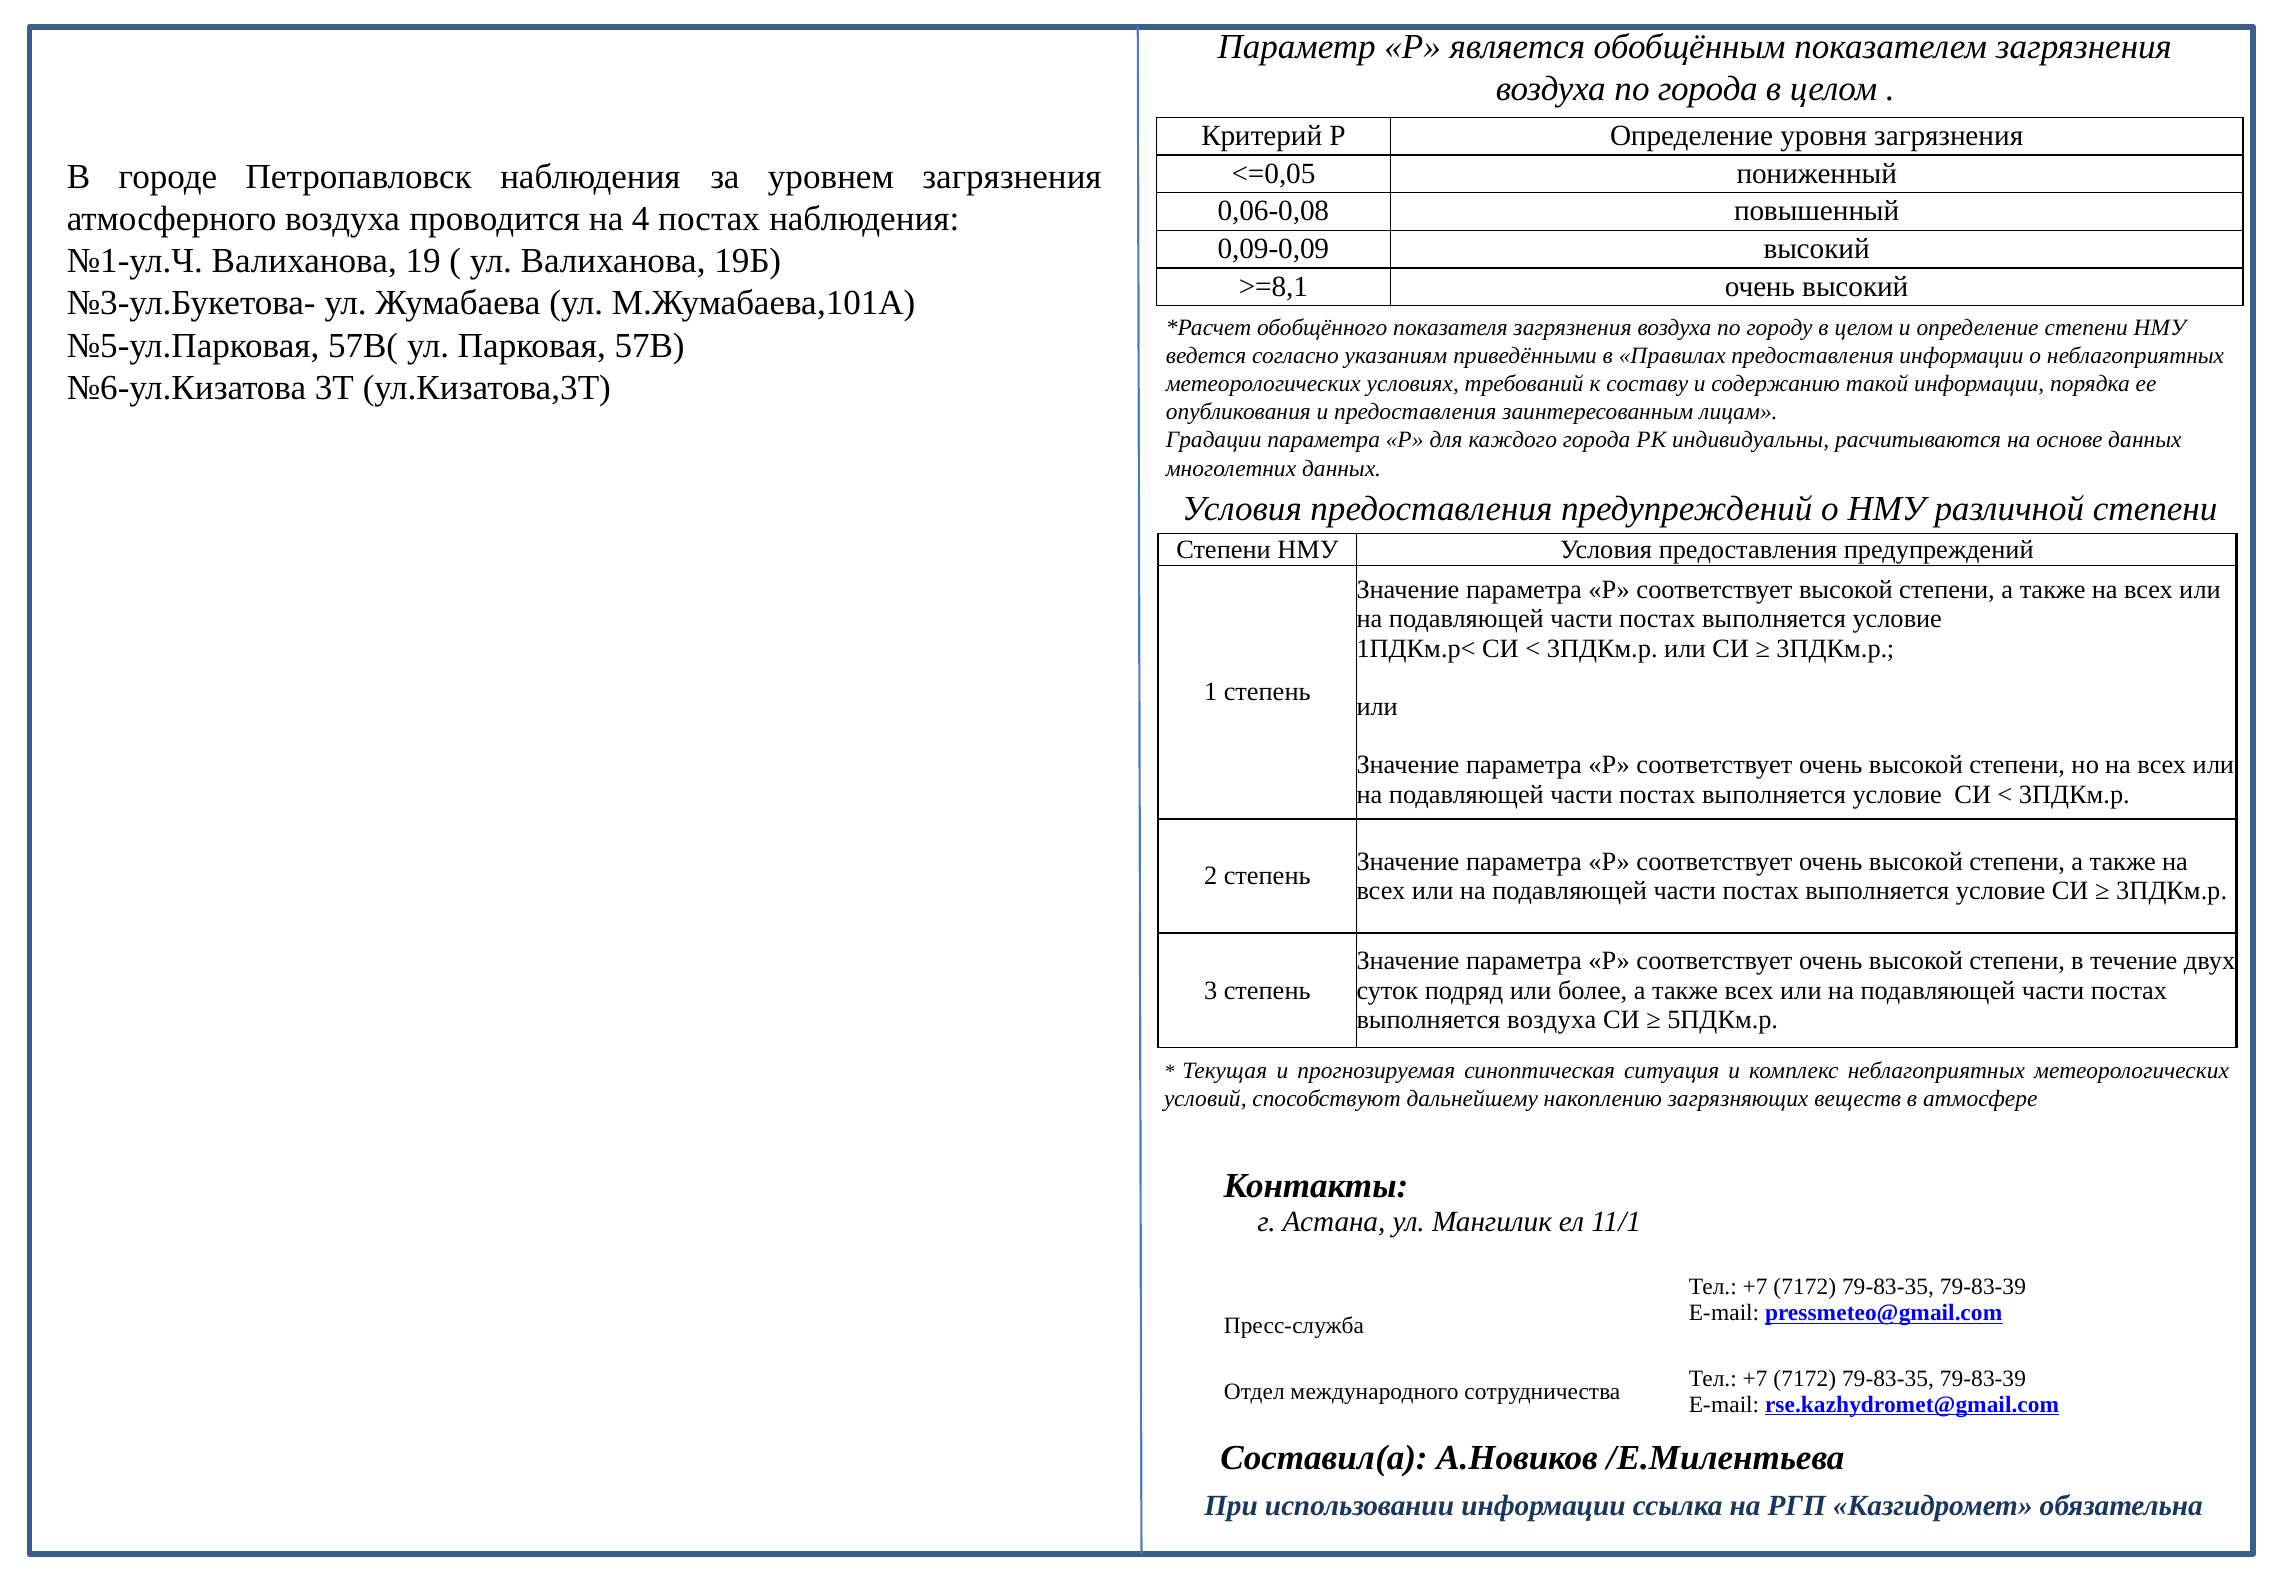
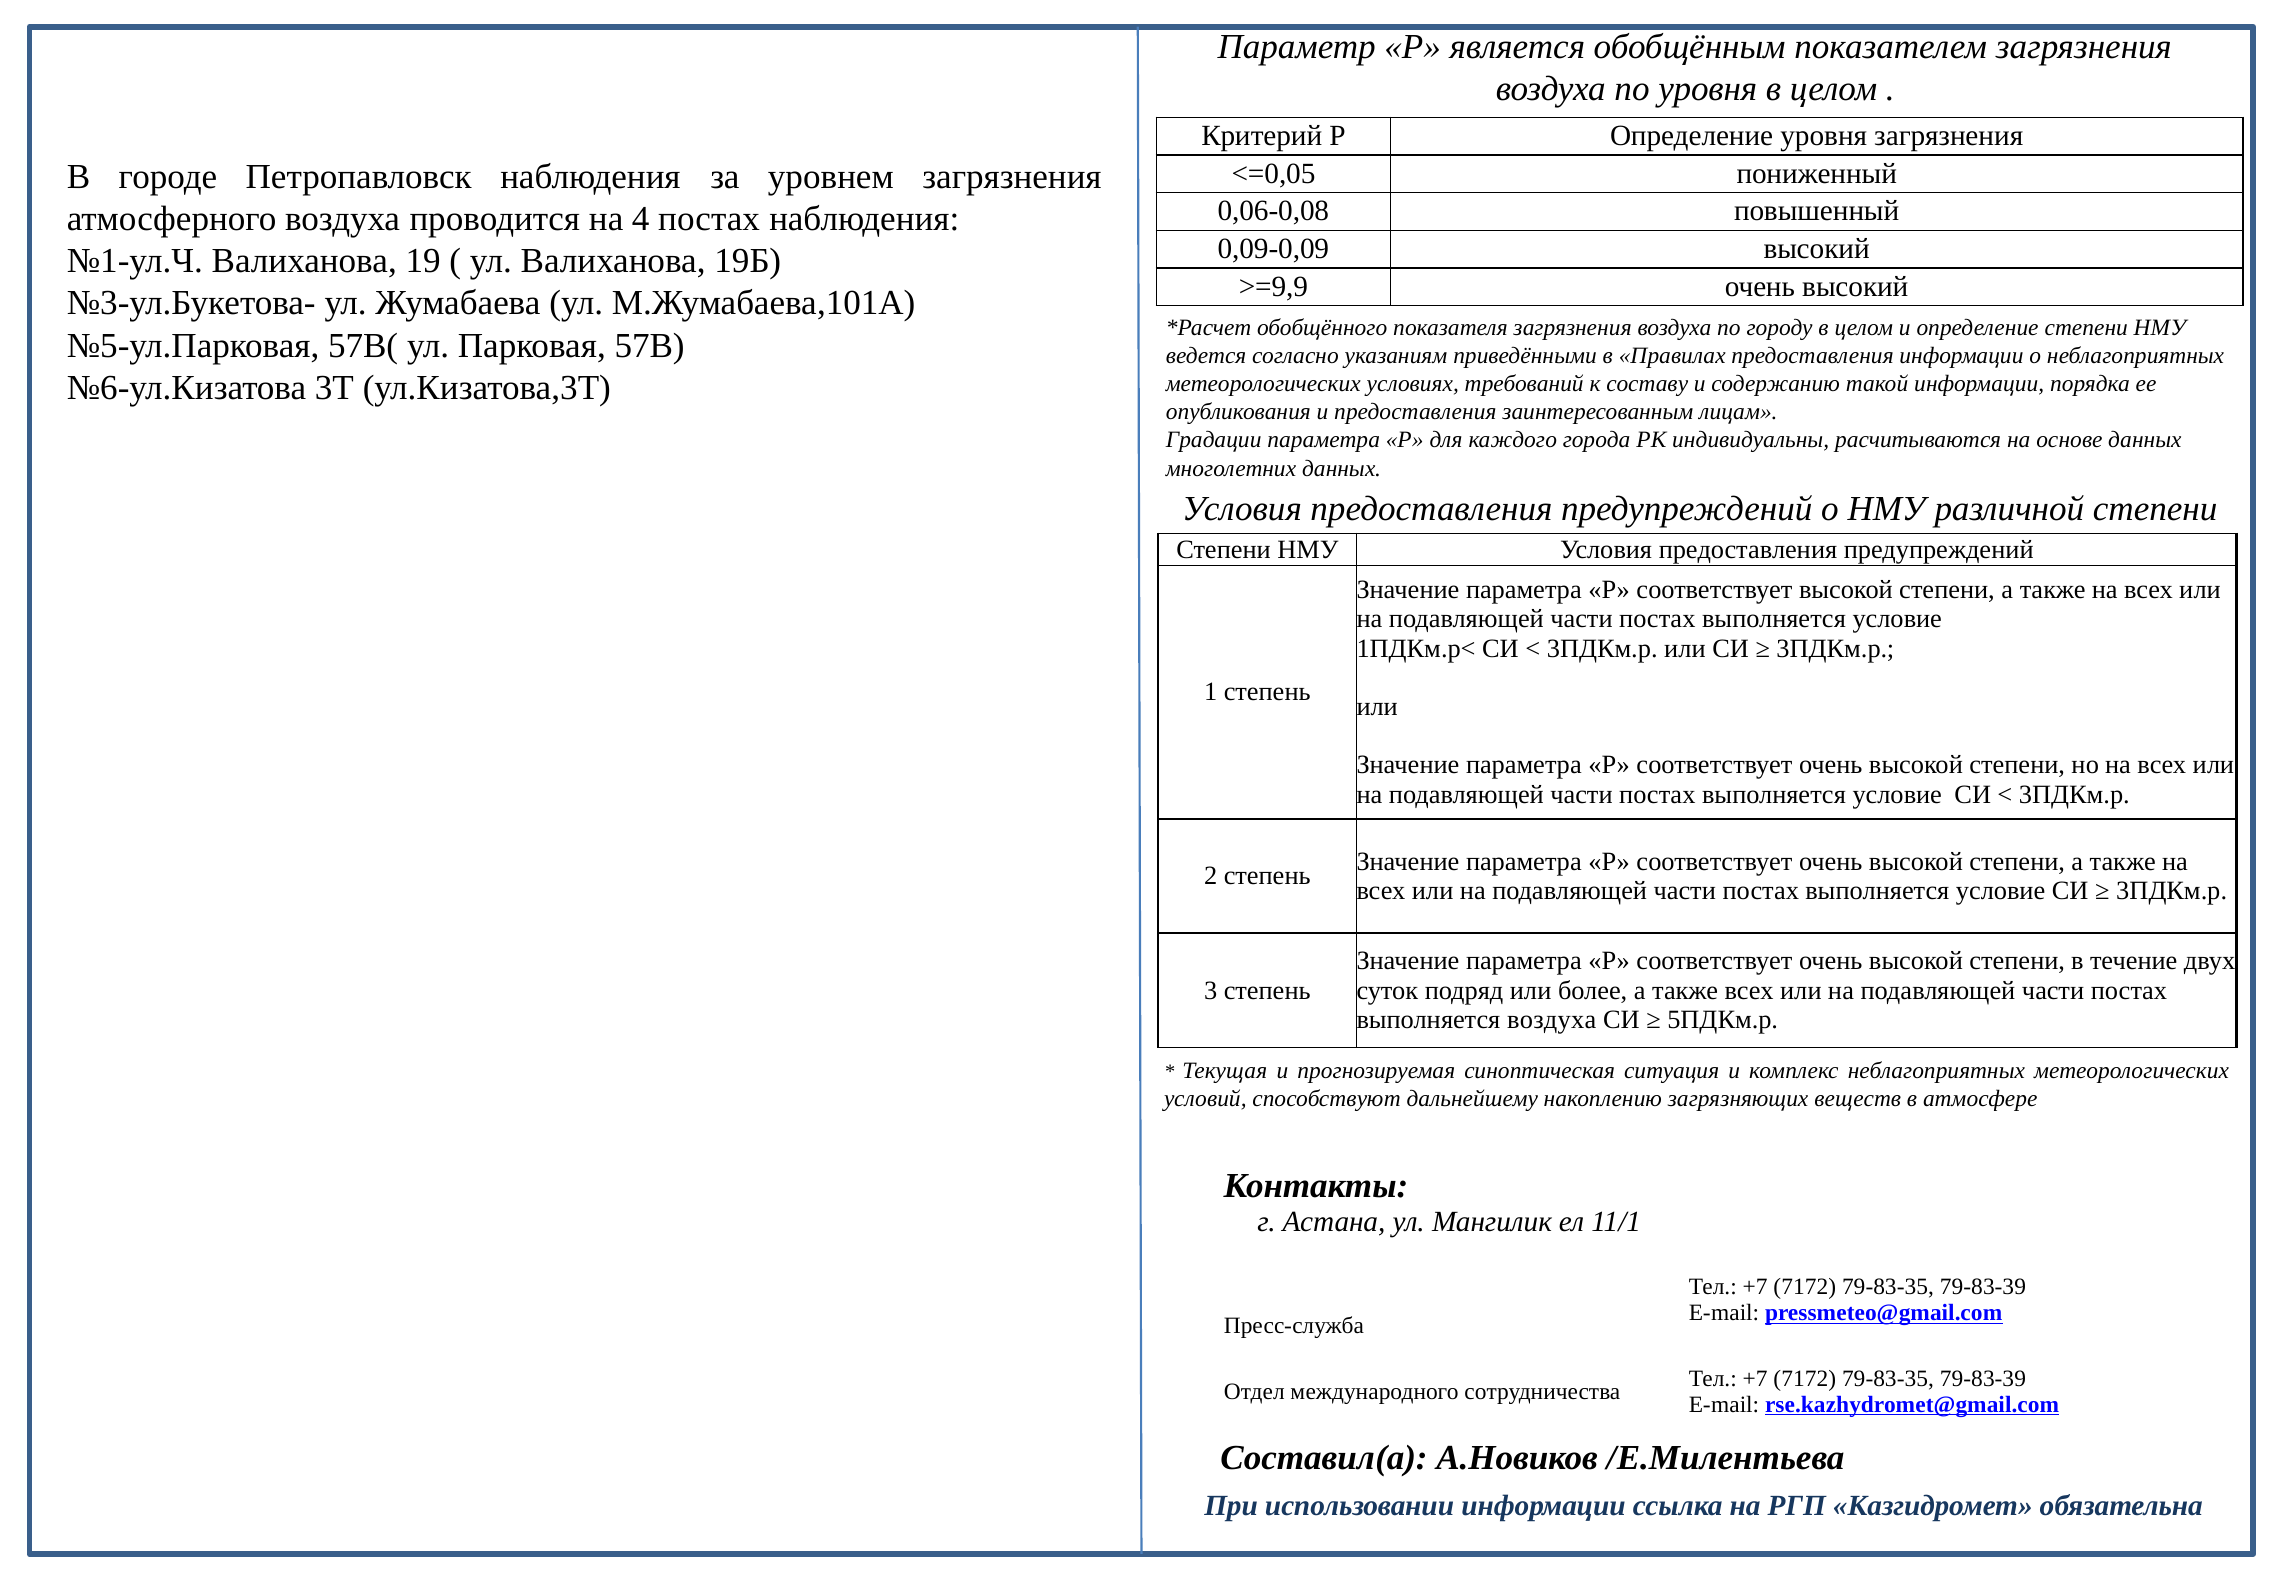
по города: города -> уровня (1708, 89)
>=8,1: >=8,1 -> >=9,9 (1273, 286)
